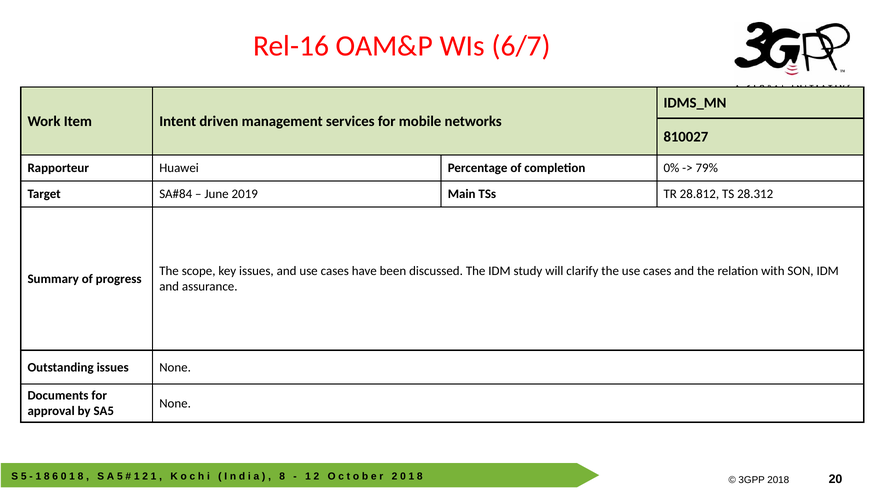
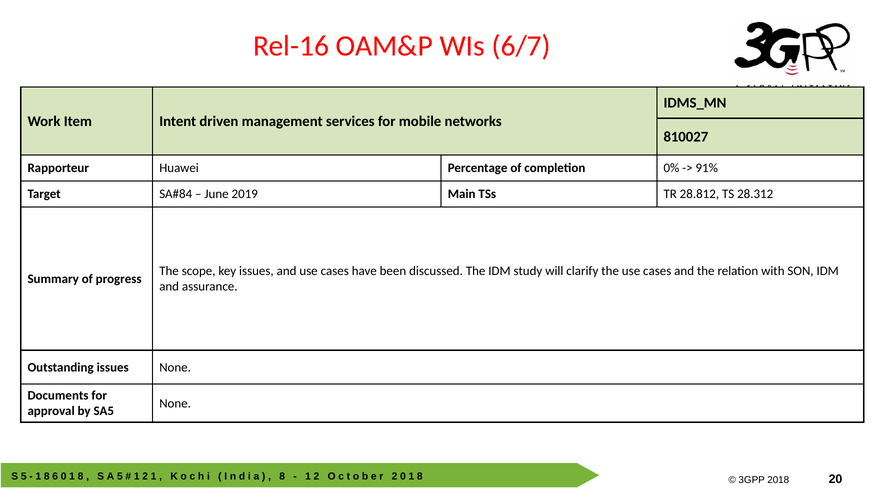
79%: 79% -> 91% (707, 168)
